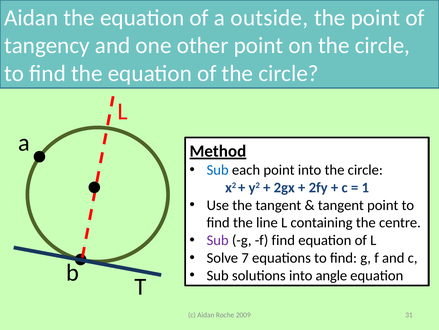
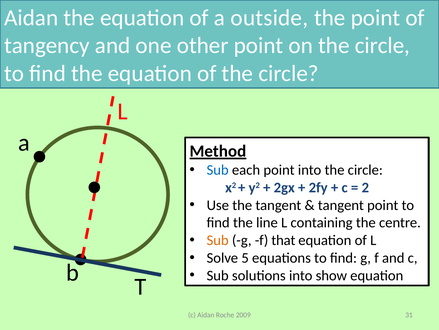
1: 1 -> 2 (365, 187)
Sub colour: purple -> orange (218, 240)
f find: find -> that (283, 240)
7: 7 -> 5 (245, 257)
angle: angle -> show (331, 275)
